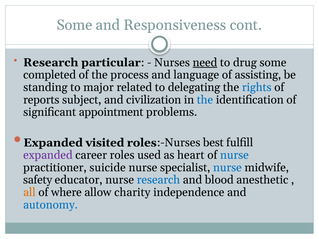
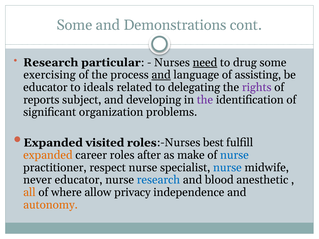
Responsiveness: Responsiveness -> Demonstrations (175, 25)
completed: completed -> exercising (50, 75)
and underline: none -> present (161, 75)
standing: standing -> educator (45, 87)
major: major -> ideals (98, 87)
rights colour: blue -> purple (257, 87)
civilization: civilization -> developing (154, 100)
the colour: blue -> purple (205, 100)
appointment: appointment -> organization (111, 112)
expanded colour: purple -> orange (48, 155)
used: used -> after (149, 155)
heart: heart -> make (191, 155)
suicide: suicide -> respect (108, 168)
safety: safety -> never (38, 180)
charity: charity -> privacy (132, 193)
autonomy colour: blue -> orange (51, 205)
